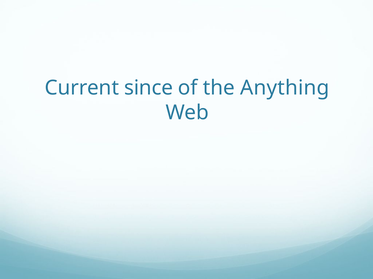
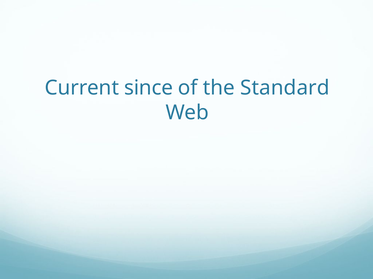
Anything: Anything -> Standard (285, 88)
